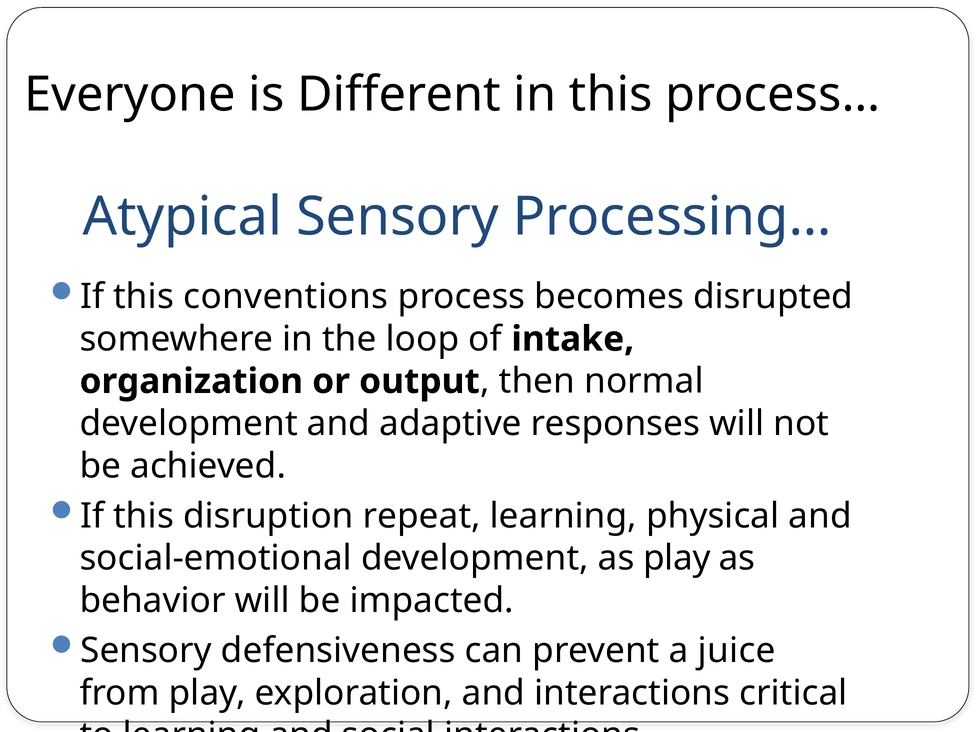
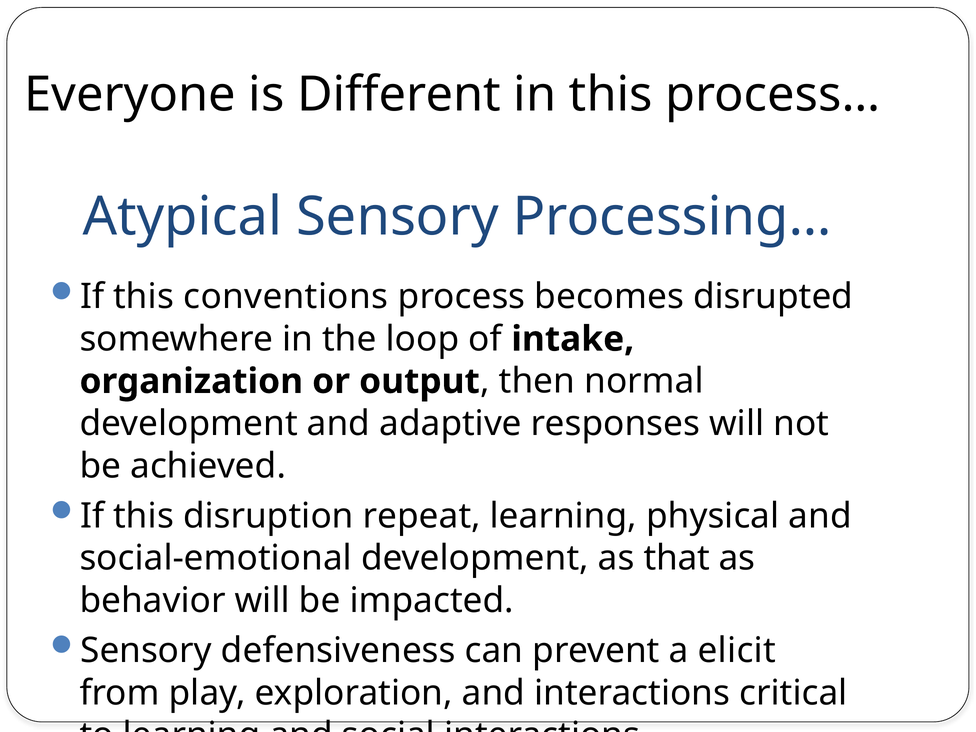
as play: play -> that (677, 558)
juice: juice -> elicit (737, 651)
